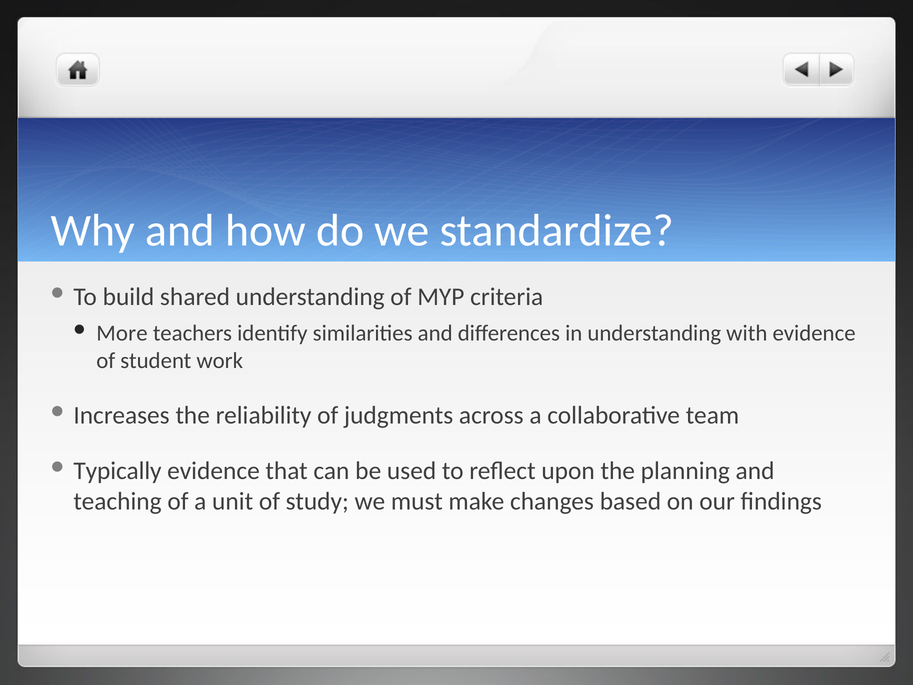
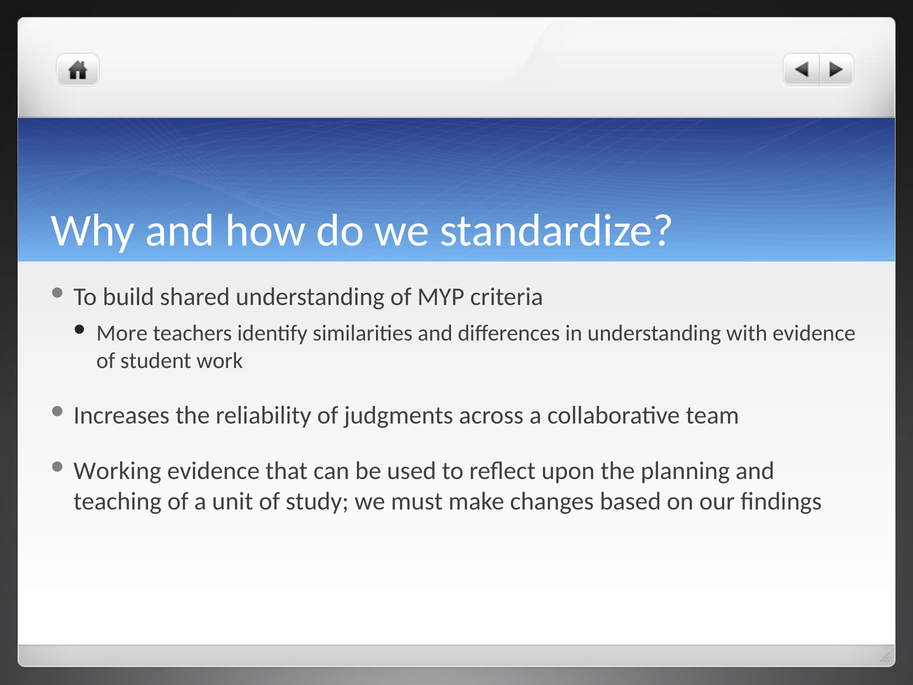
Typically: Typically -> Working (117, 471)
